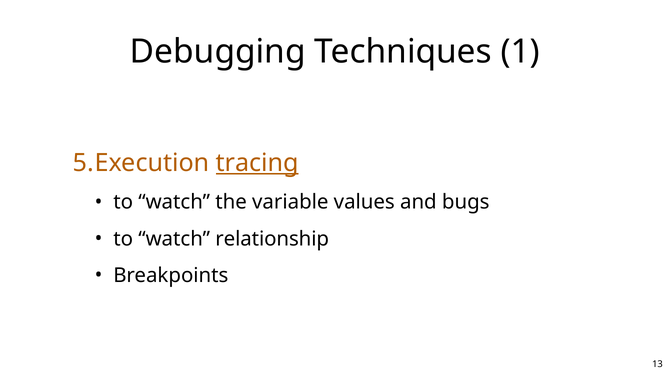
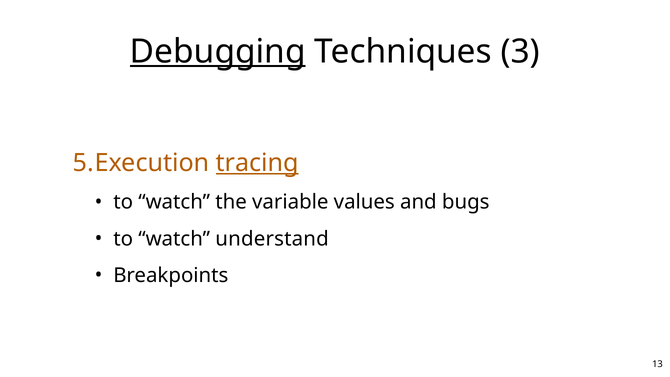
Debugging underline: none -> present (218, 52)
1: 1 -> 3 (520, 52)
relationship: relationship -> understand (272, 239)
